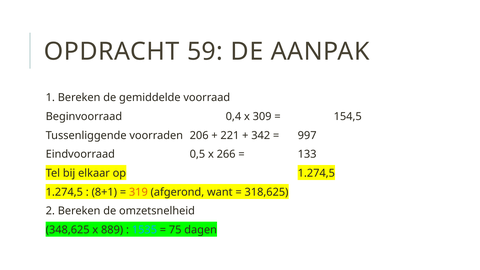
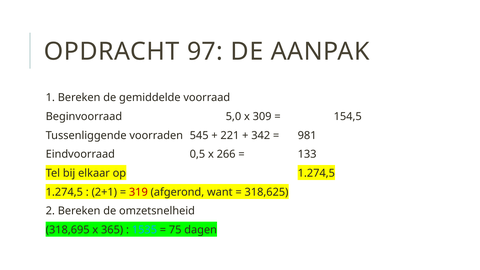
59: 59 -> 97 (205, 52)
0,4: 0,4 -> 5,0 (233, 117)
206: 206 -> 545 (199, 135)
997: 997 -> 981 (307, 135)
8+1: 8+1 -> 2+1 (104, 192)
319 colour: orange -> red (138, 192)
348,625: 348,625 -> 318,695 (68, 230)
889: 889 -> 365 (112, 230)
